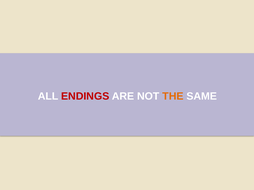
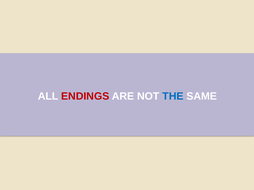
THE colour: orange -> blue (173, 96)
